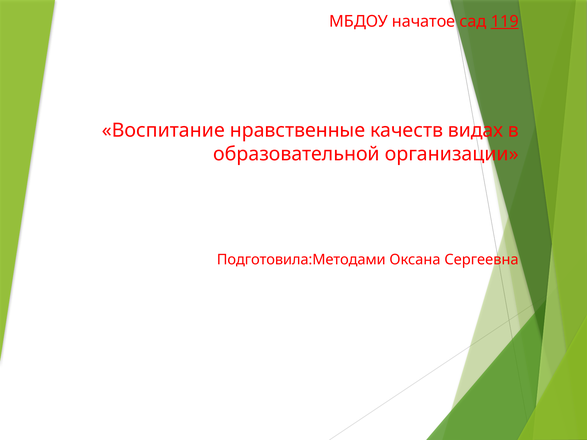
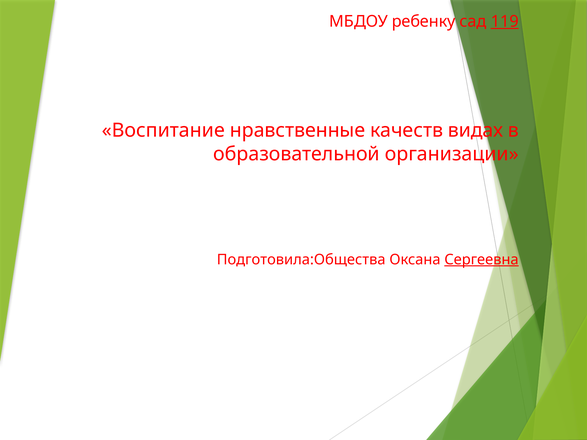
начатое: начатое -> ребенку (424, 21)
Подготовила:Методами: Подготовила:Методами -> Подготовила:Общества (301, 260)
Сергеевна underline: none -> present (481, 260)
